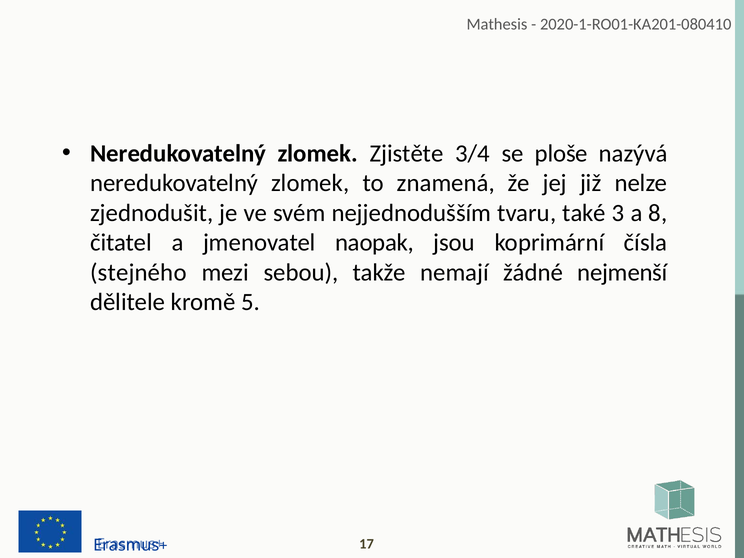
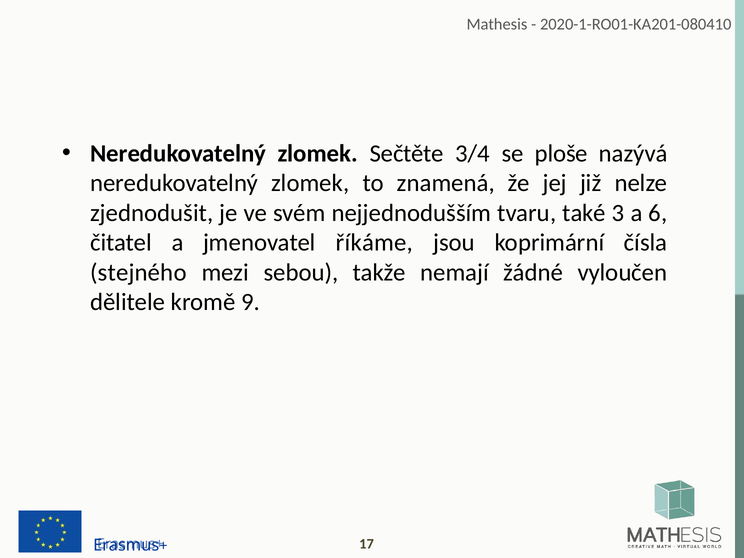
Zjistěte: Zjistěte -> Sečtěte (407, 153)
8: 8 -> 6 (658, 213)
naopak: naopak -> říkáme (374, 243)
nejmenší: nejmenší -> vyloučen (622, 272)
5: 5 -> 9 (251, 302)
